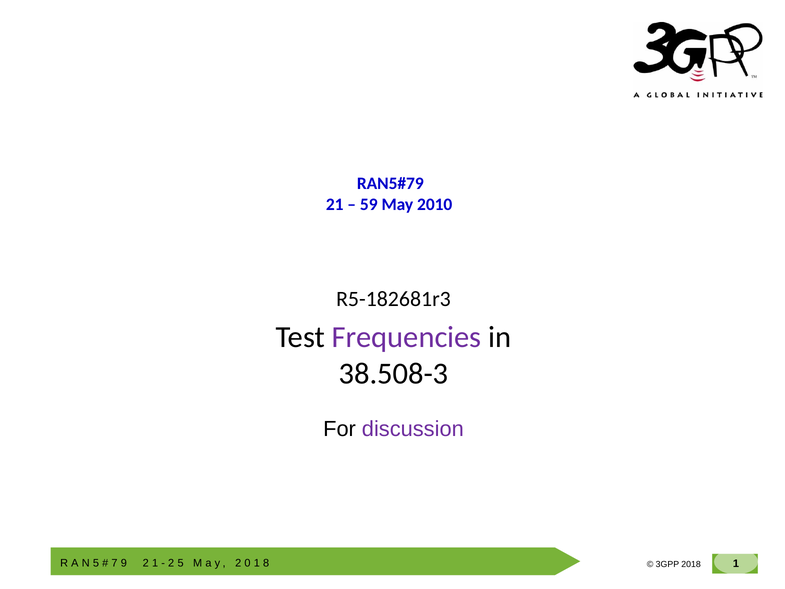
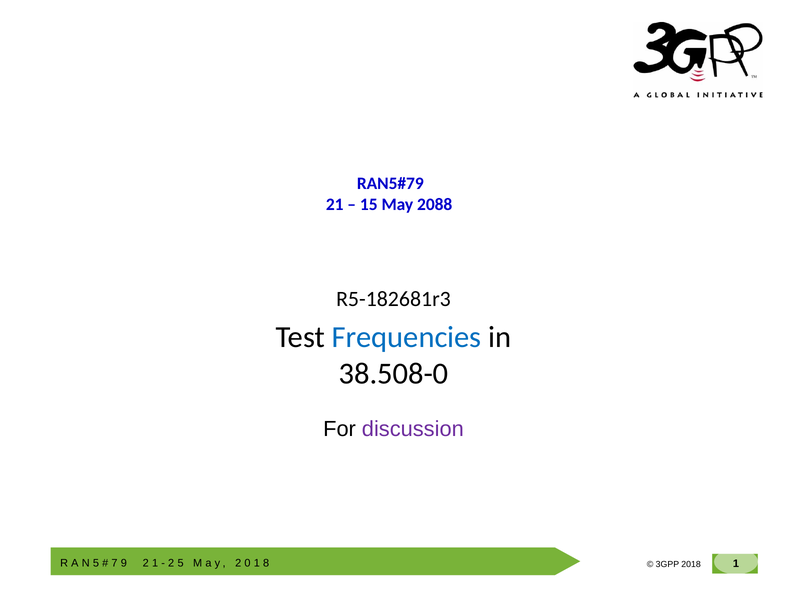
59: 59 -> 15 (369, 205)
2010: 2010 -> 2088 (435, 205)
Frequencies colour: purple -> blue (407, 337)
38.508-3: 38.508-3 -> 38.508-0 (394, 374)
